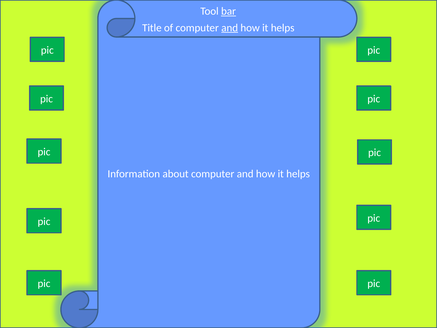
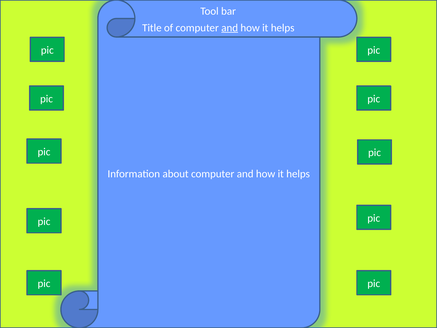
bar underline: present -> none (229, 11)
